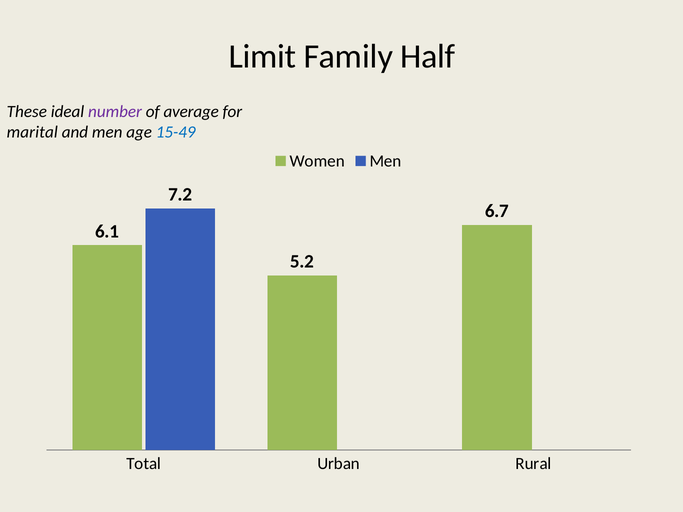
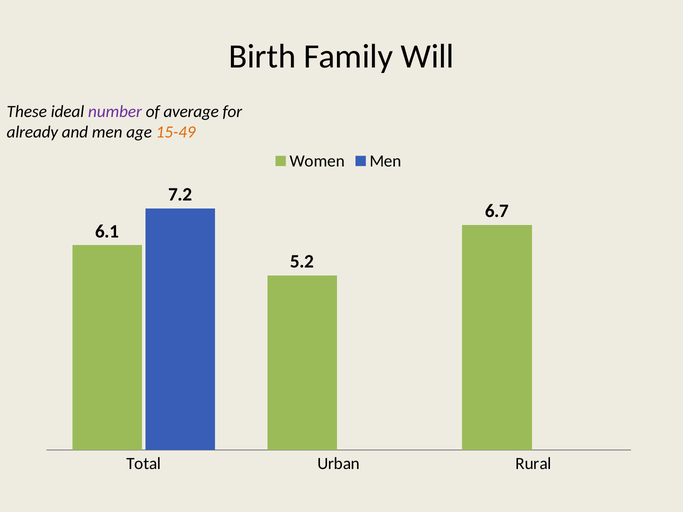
Limit: Limit -> Birth (262, 56)
Half: Half -> Will (428, 56)
marital: marital -> already (32, 132)
15-49 colour: blue -> orange (176, 132)
